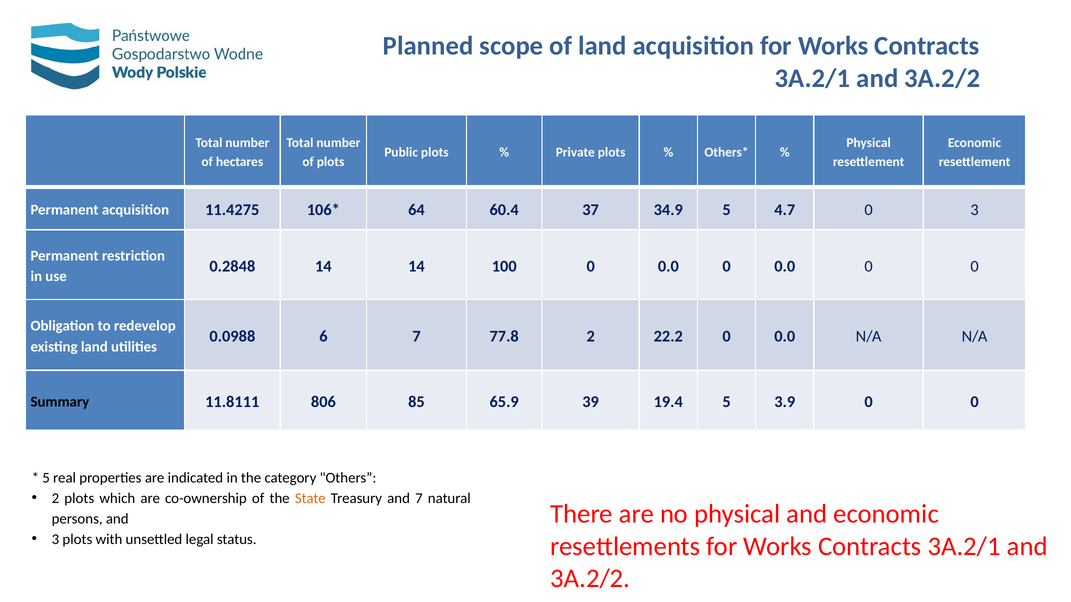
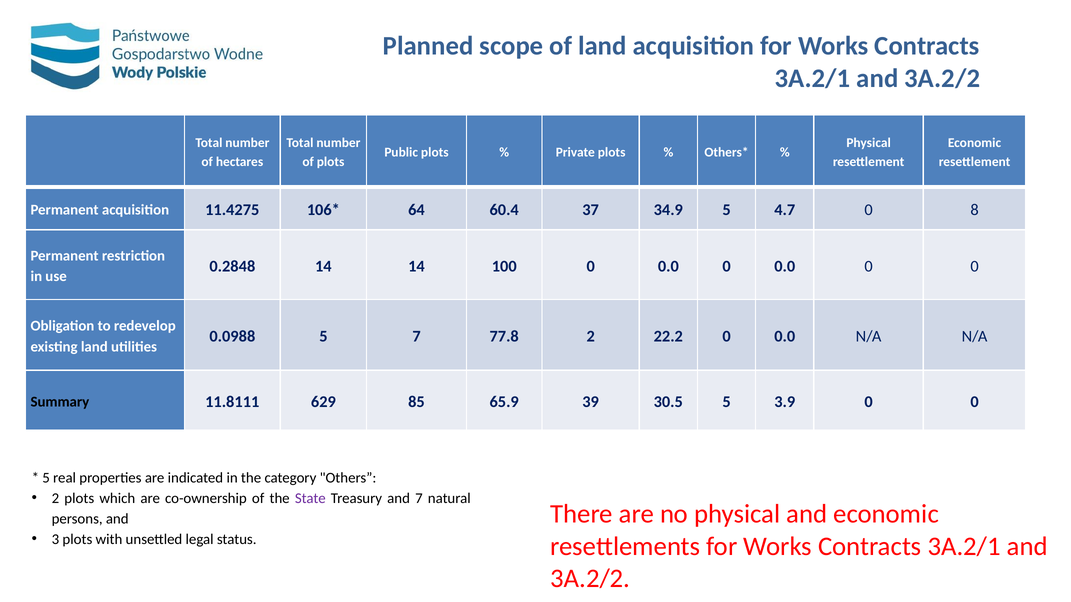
0 3: 3 -> 8 (975, 210)
0.0988 6: 6 -> 5 (323, 337)
806: 806 -> 629 (323, 402)
19.4: 19.4 -> 30.5 (668, 402)
State colour: orange -> purple (310, 499)
